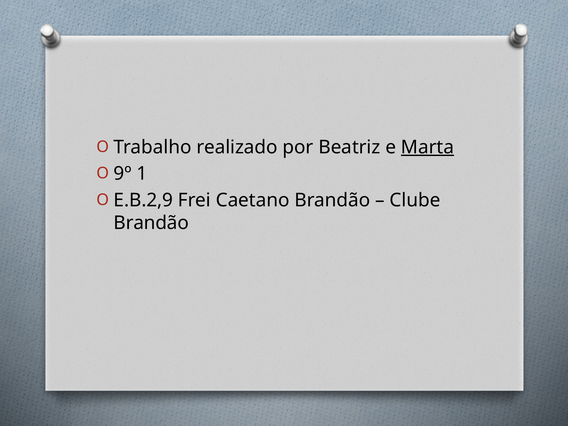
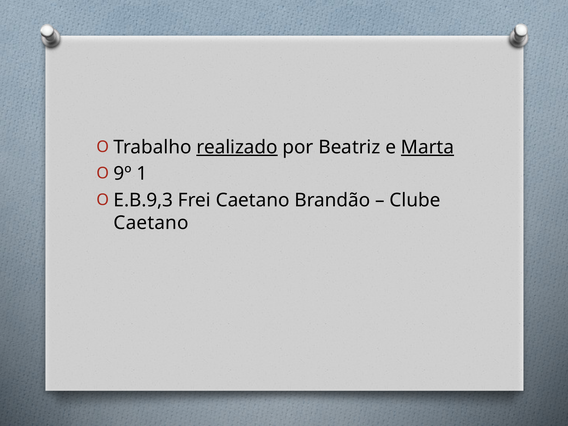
realizado underline: none -> present (237, 147)
E.B.2,9: E.B.2,9 -> E.B.9,3 (143, 200)
Brandão: Brandão -> Caetano (151, 223)
